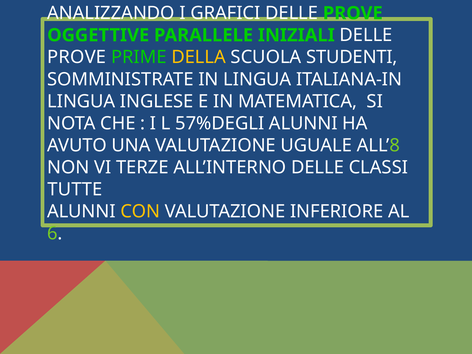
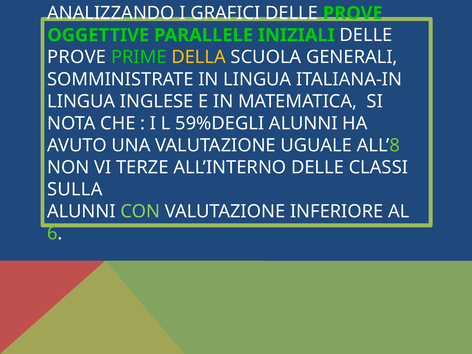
STUDENTI: STUDENTI -> GENERALI (352, 57)
57%DEGLI: 57%DEGLI -> 59%DEGLI (220, 123)
TUTTE: TUTTE -> SULLA (75, 189)
CON colour: yellow -> light green (140, 212)
